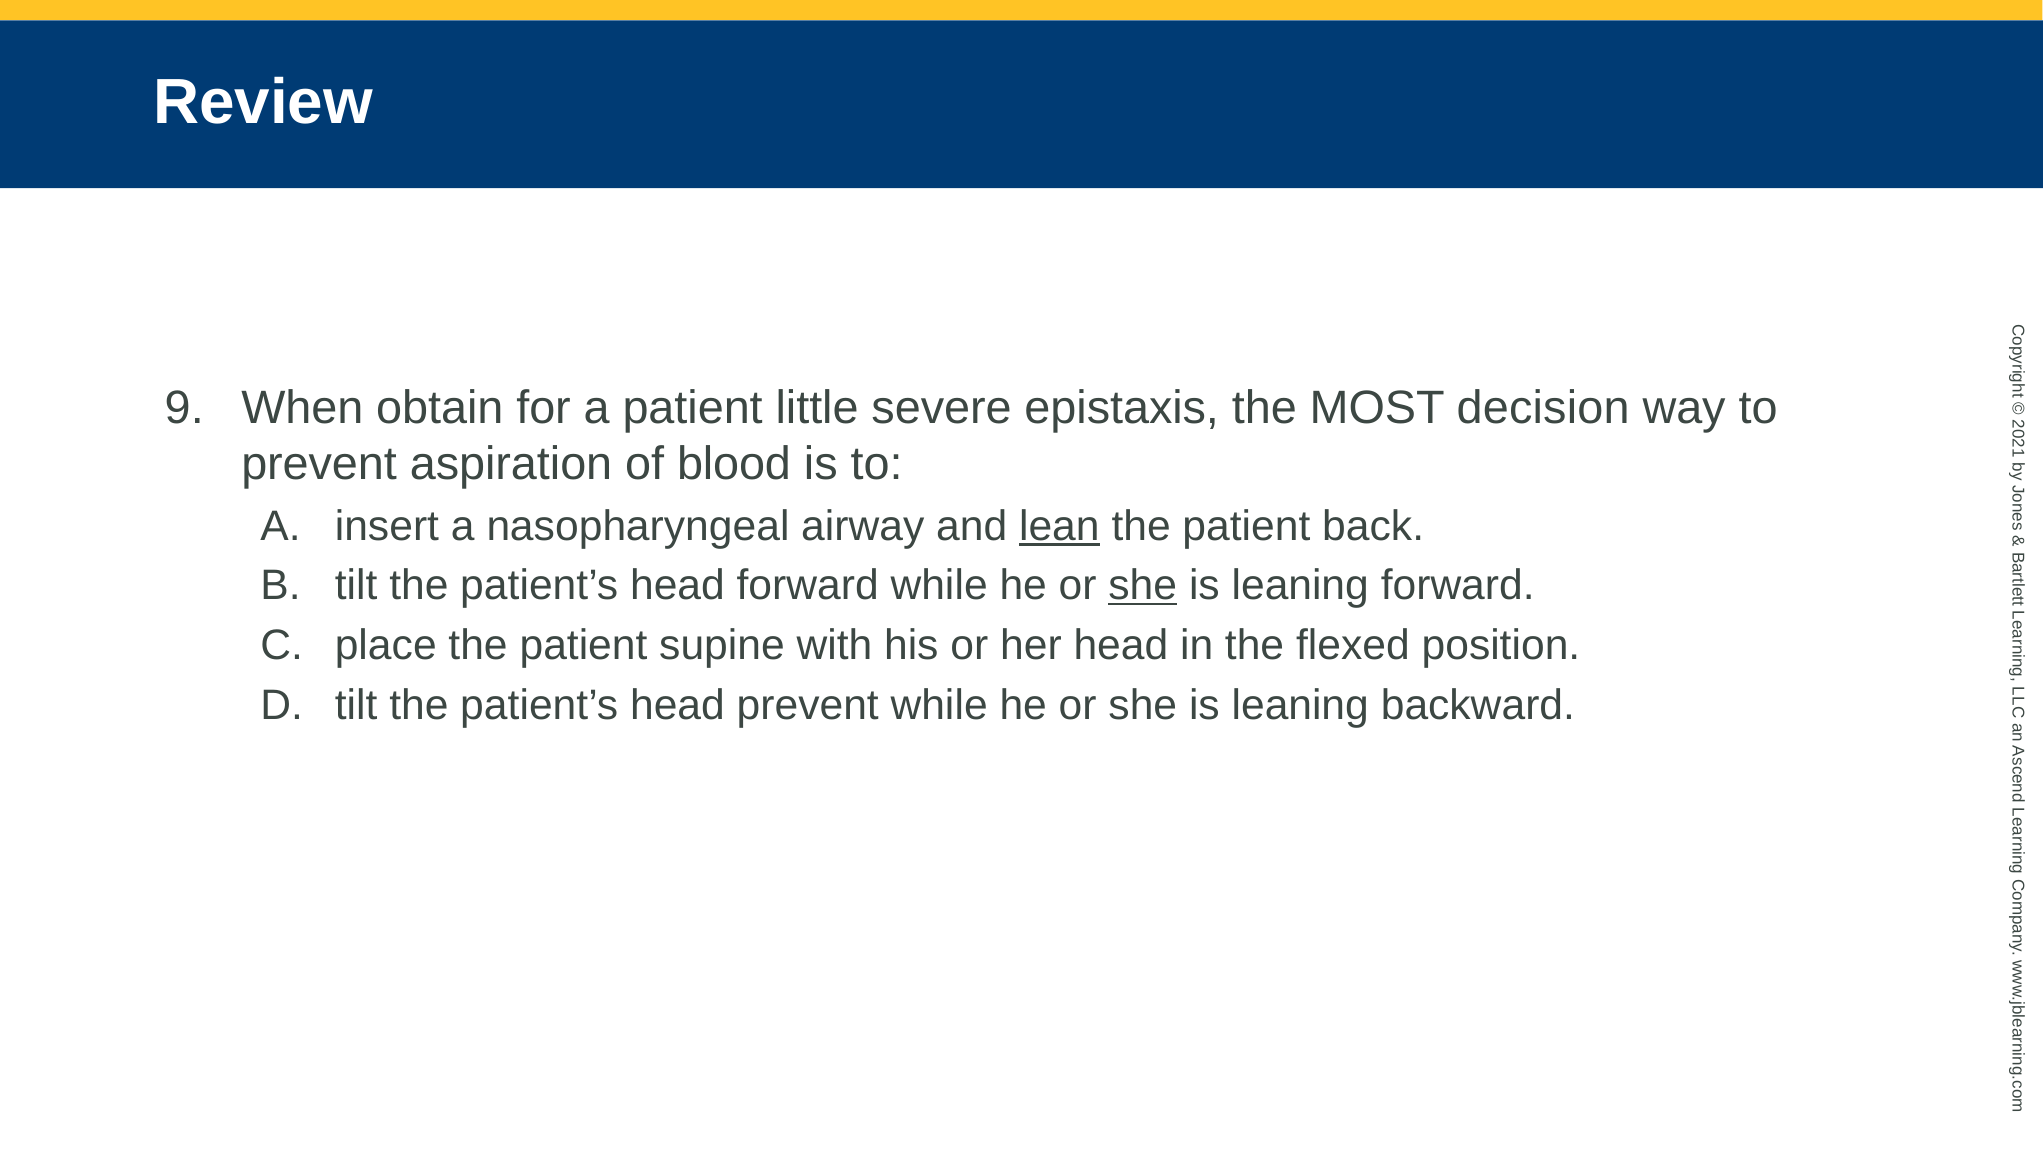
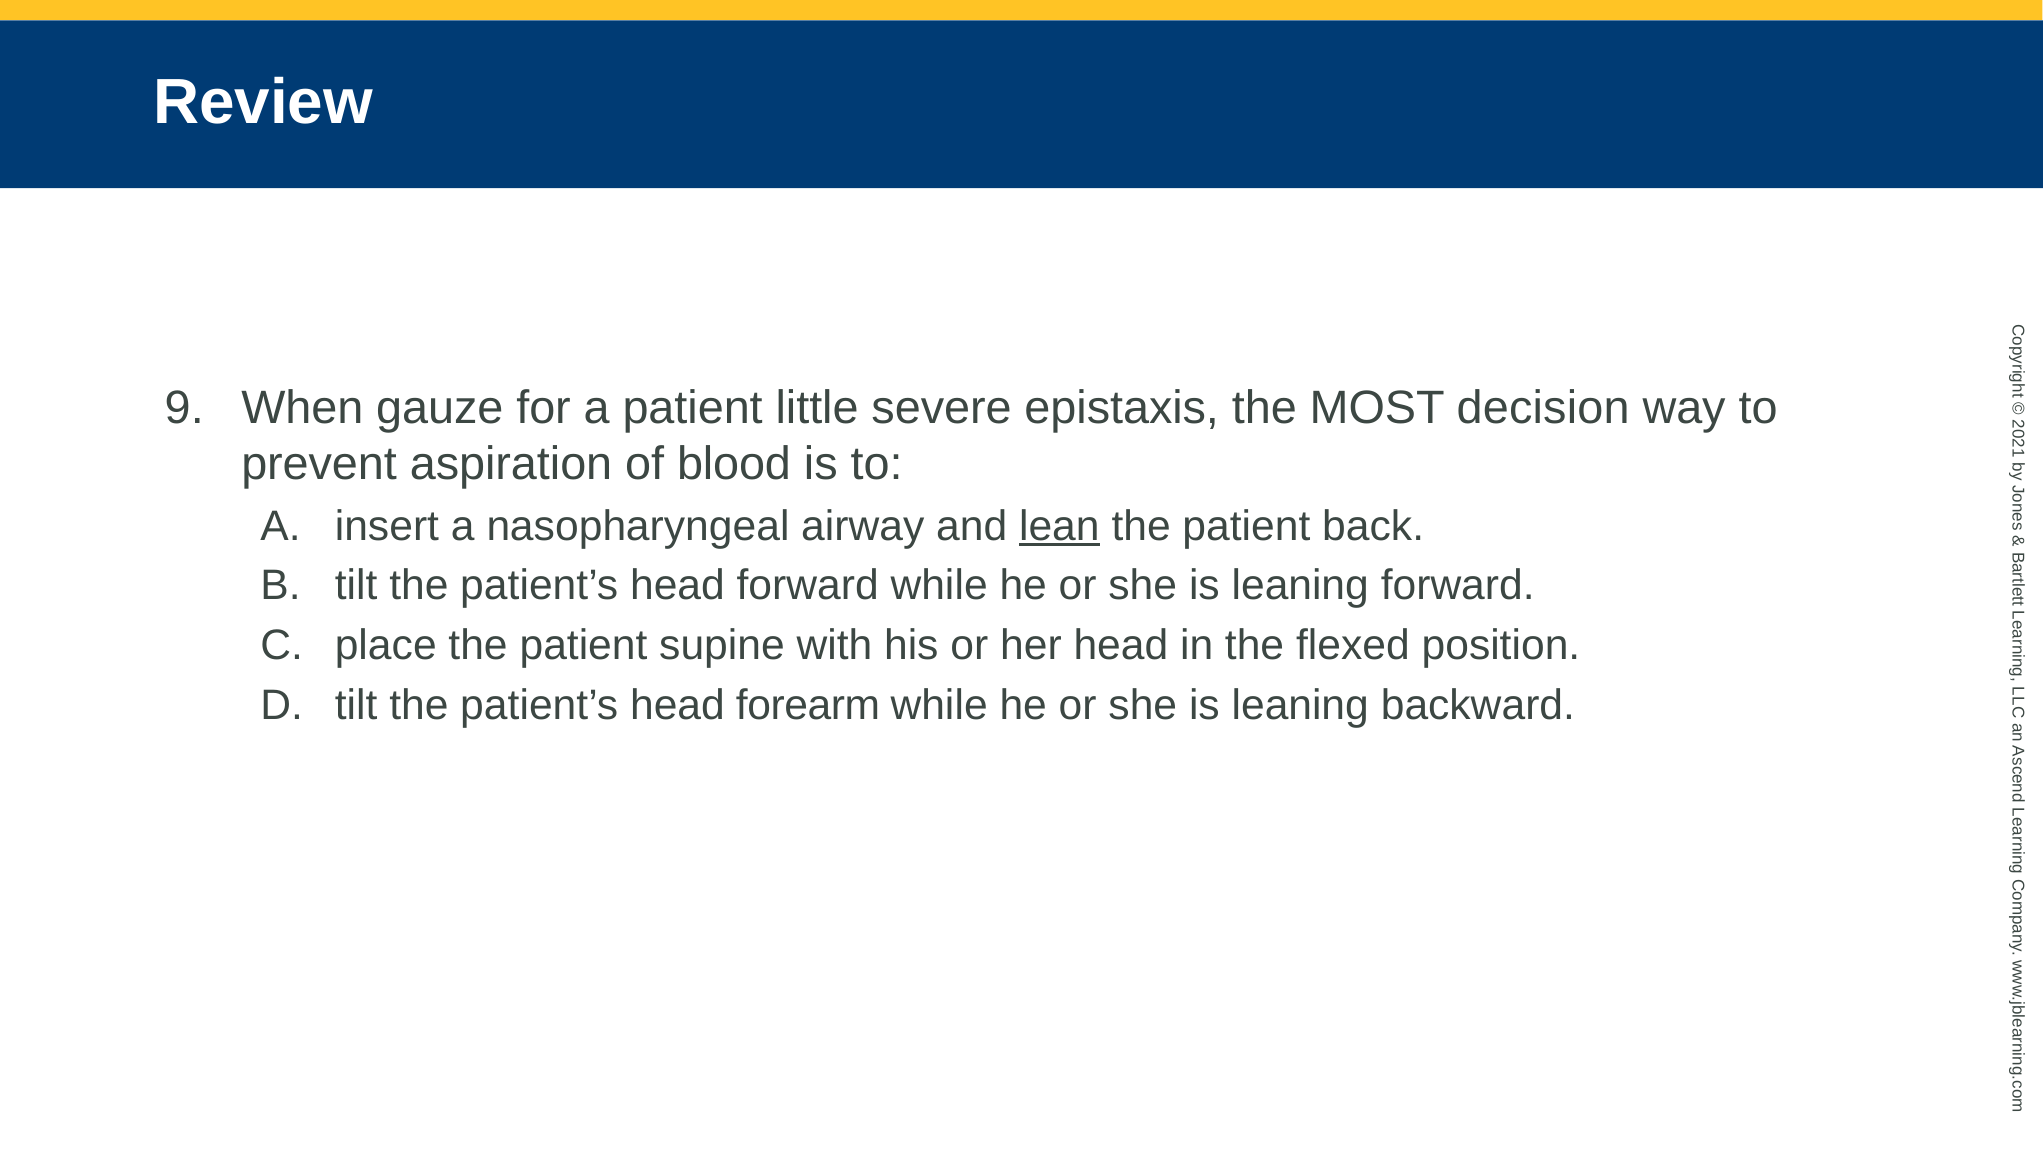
obtain: obtain -> gauze (440, 408)
she underline: present -> none (1143, 586)
head prevent: prevent -> forearm (808, 705)
